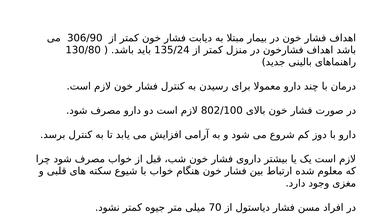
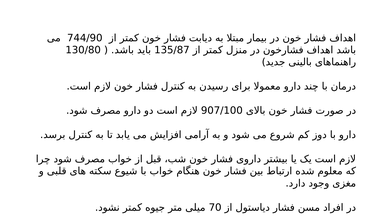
306/90: 306/90 -> 744/90 (85, 38)
135/24: 135/24 -> 135/87 (172, 50)
802/100: 802/100 -> 907/100 (222, 110)
